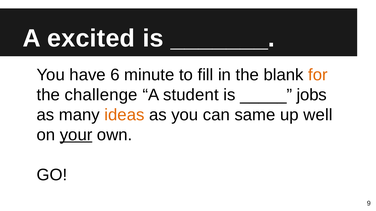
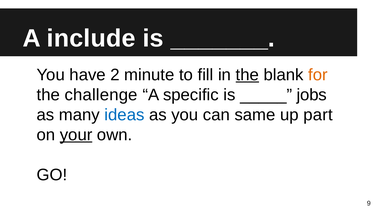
excited: excited -> include (91, 38)
6: 6 -> 2 (115, 75)
the underline: none -> present (247, 75)
student: student -> specific (191, 95)
ideas colour: orange -> blue (124, 115)
well: well -> part (318, 115)
